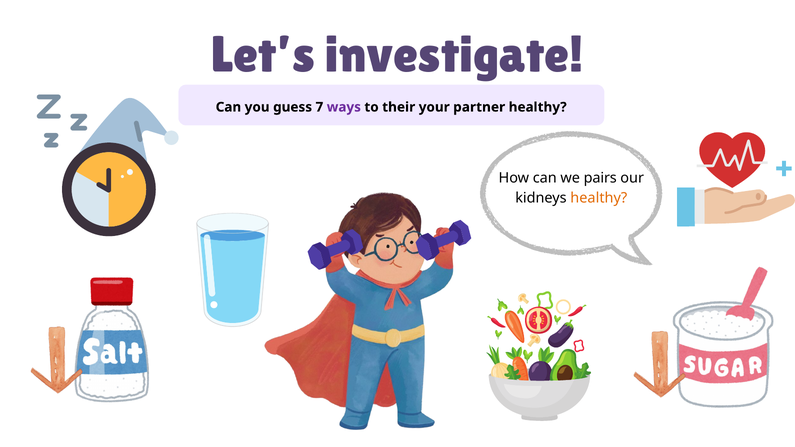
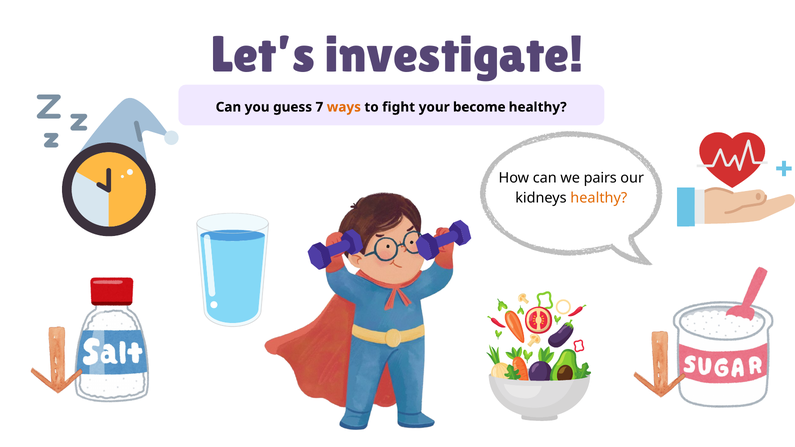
ways colour: purple -> orange (344, 107)
their: their -> fight (399, 107)
partner: partner -> become (479, 107)
